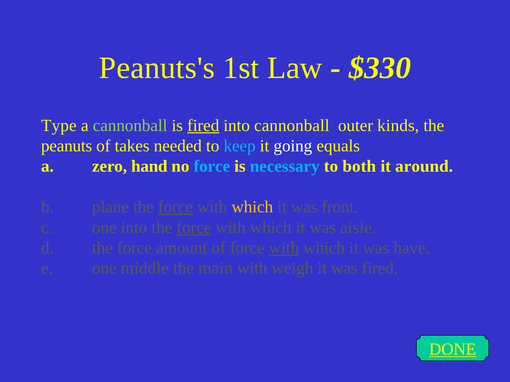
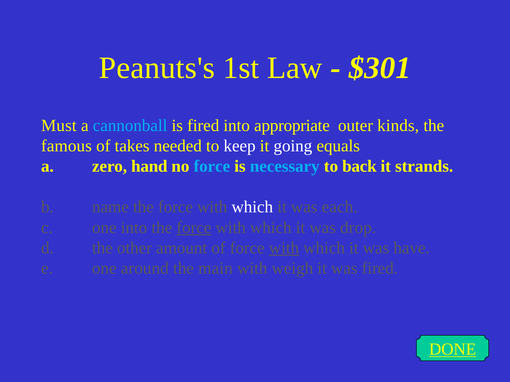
$330: $330 -> $301 (380, 68)
Type: Type -> Must (59, 126)
cannonball colour: light green -> light blue (130, 126)
fired underline: present -> none (203, 126)
into cannonball: cannonball -> appropriate (292, 126)
peanuts: peanuts -> famous (66, 146)
keep colour: light blue -> white (240, 146)
both: both -> back (359, 167)
around: around -> strands (424, 167)
plane: plane -> name (110, 207)
force underline: present -> none (175, 207)
which colour: yellow -> white (252, 207)
front: front -> each (340, 207)
aisle: aisle -> drop (358, 228)
d the force: force -> other (134, 248)
middle: middle -> around (145, 269)
